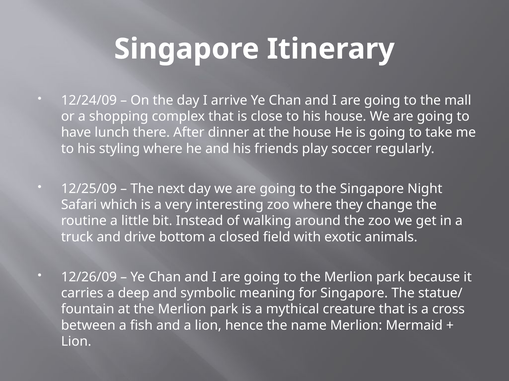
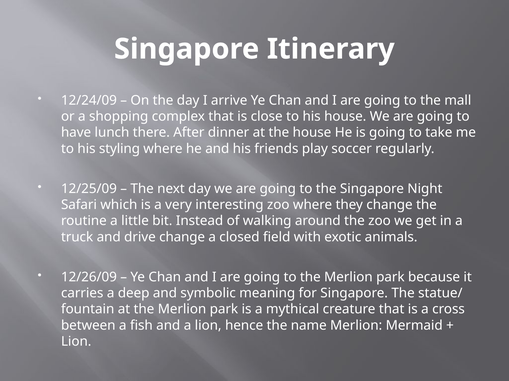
drive bottom: bottom -> change (182, 237)
